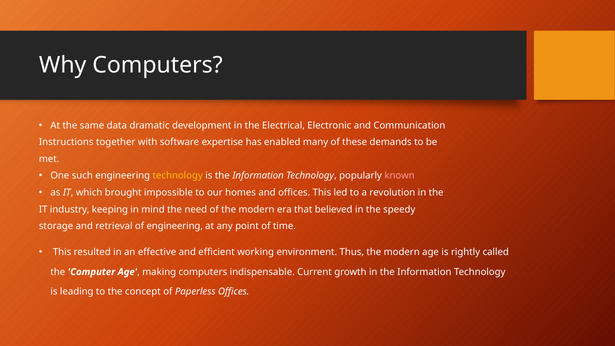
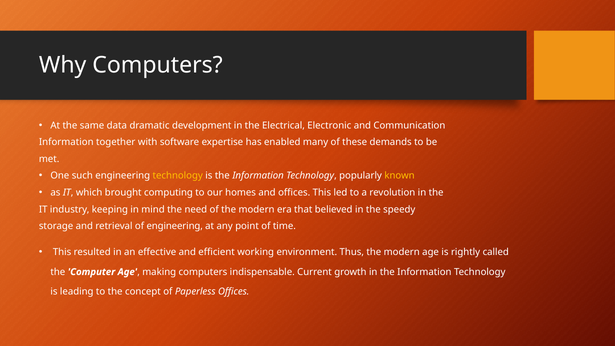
Instructions: Instructions -> Information (66, 142)
known colour: pink -> yellow (400, 176)
impossible: impossible -> computing (168, 192)
